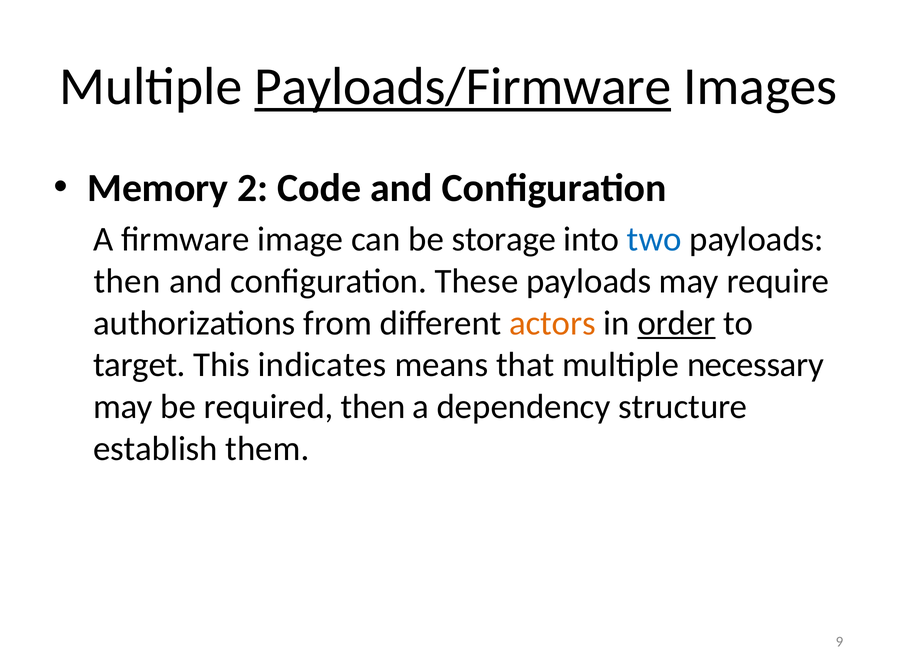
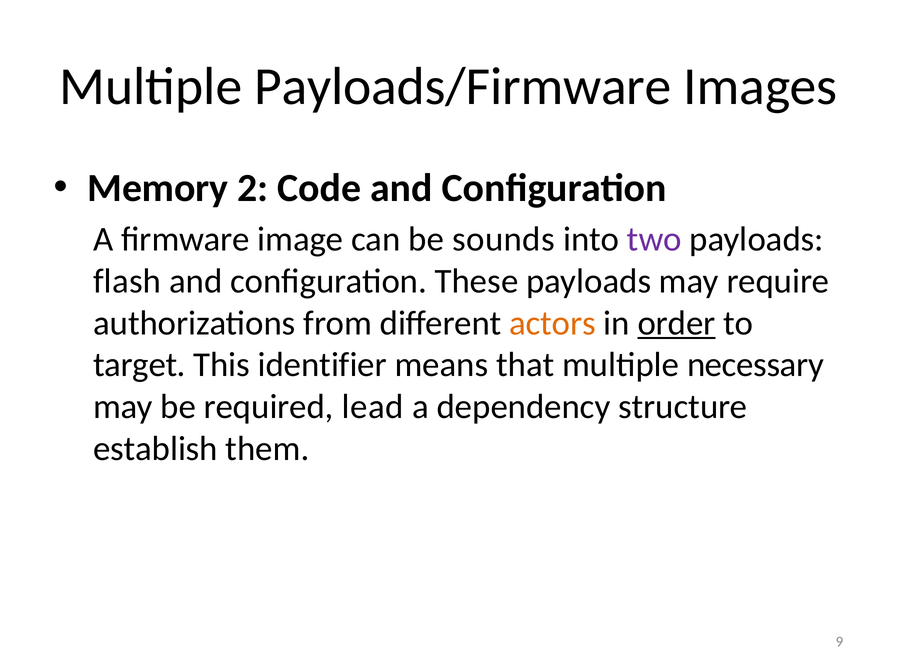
Payloads/Firmware underline: present -> none (463, 87)
storage: storage -> sounds (503, 240)
two colour: blue -> purple (654, 240)
then: then -> flash (127, 282)
indicates: indicates -> identifier (322, 365)
required then: then -> lead (373, 407)
